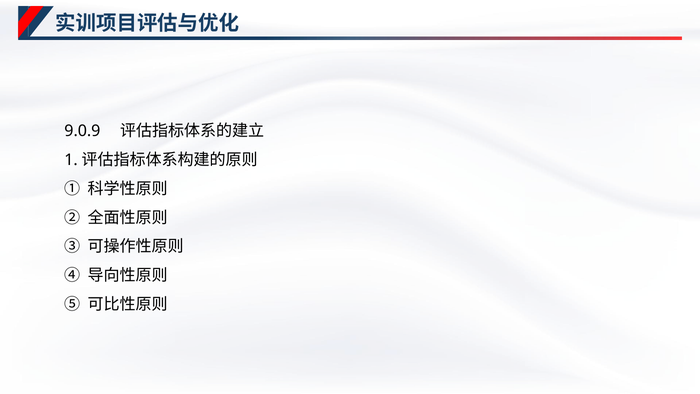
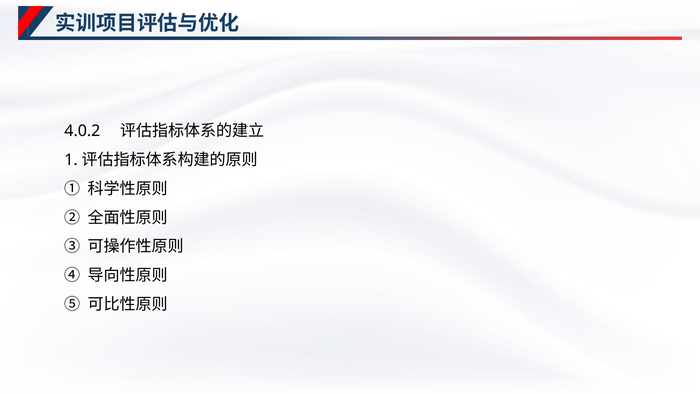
9.0.9: 9.0.9 -> 4.0.2 (82, 131)
